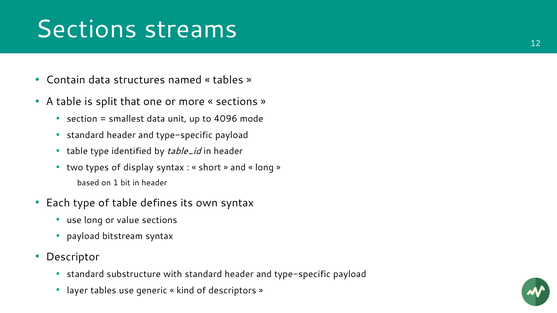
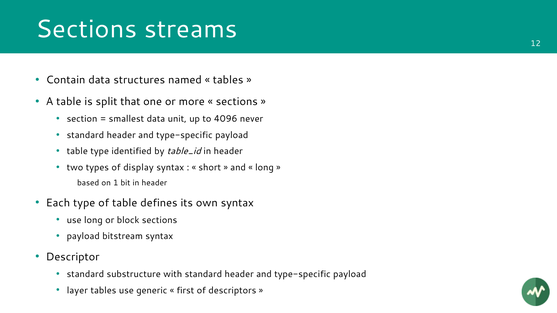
mode: mode -> never (252, 119)
value: value -> block (128, 220)
kind: kind -> first (185, 291)
